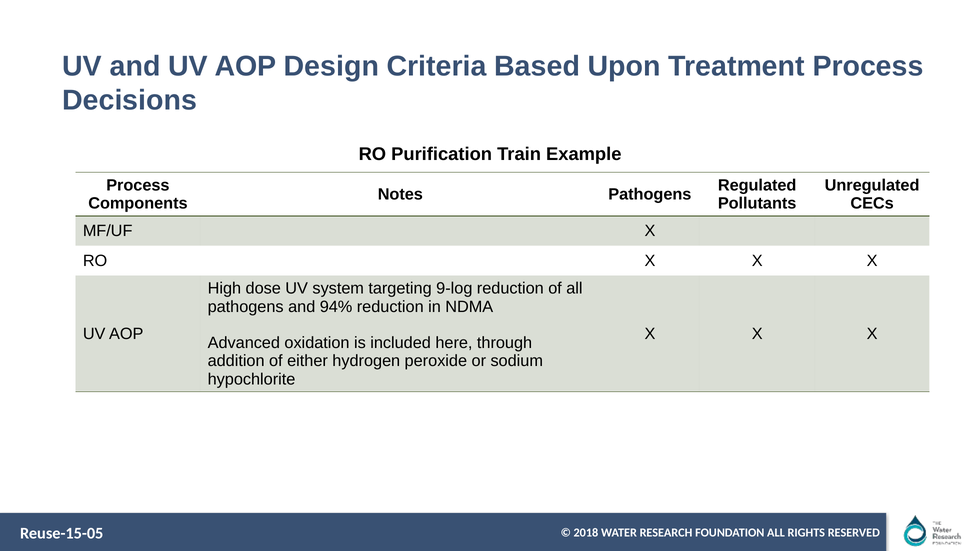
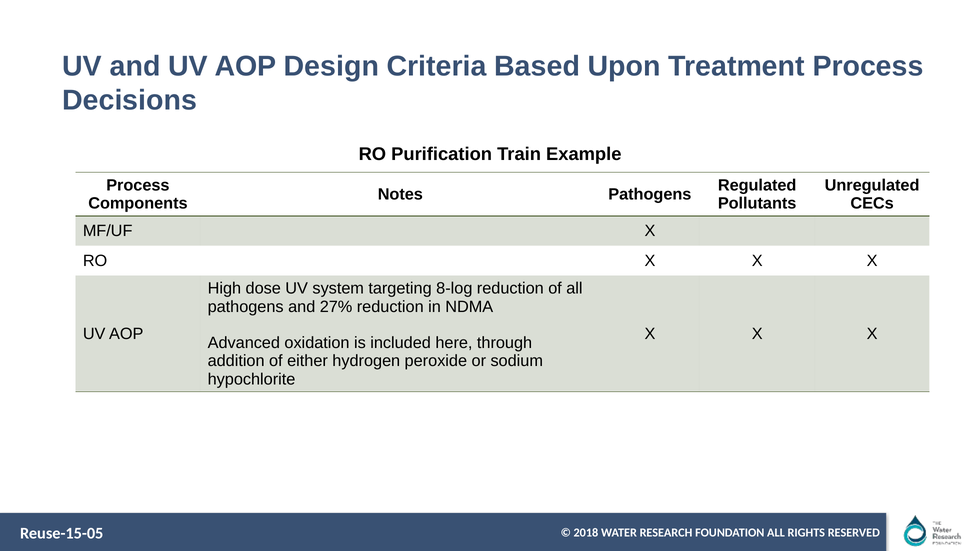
9-log: 9-log -> 8-log (454, 288)
94%: 94% -> 27% (336, 306)
